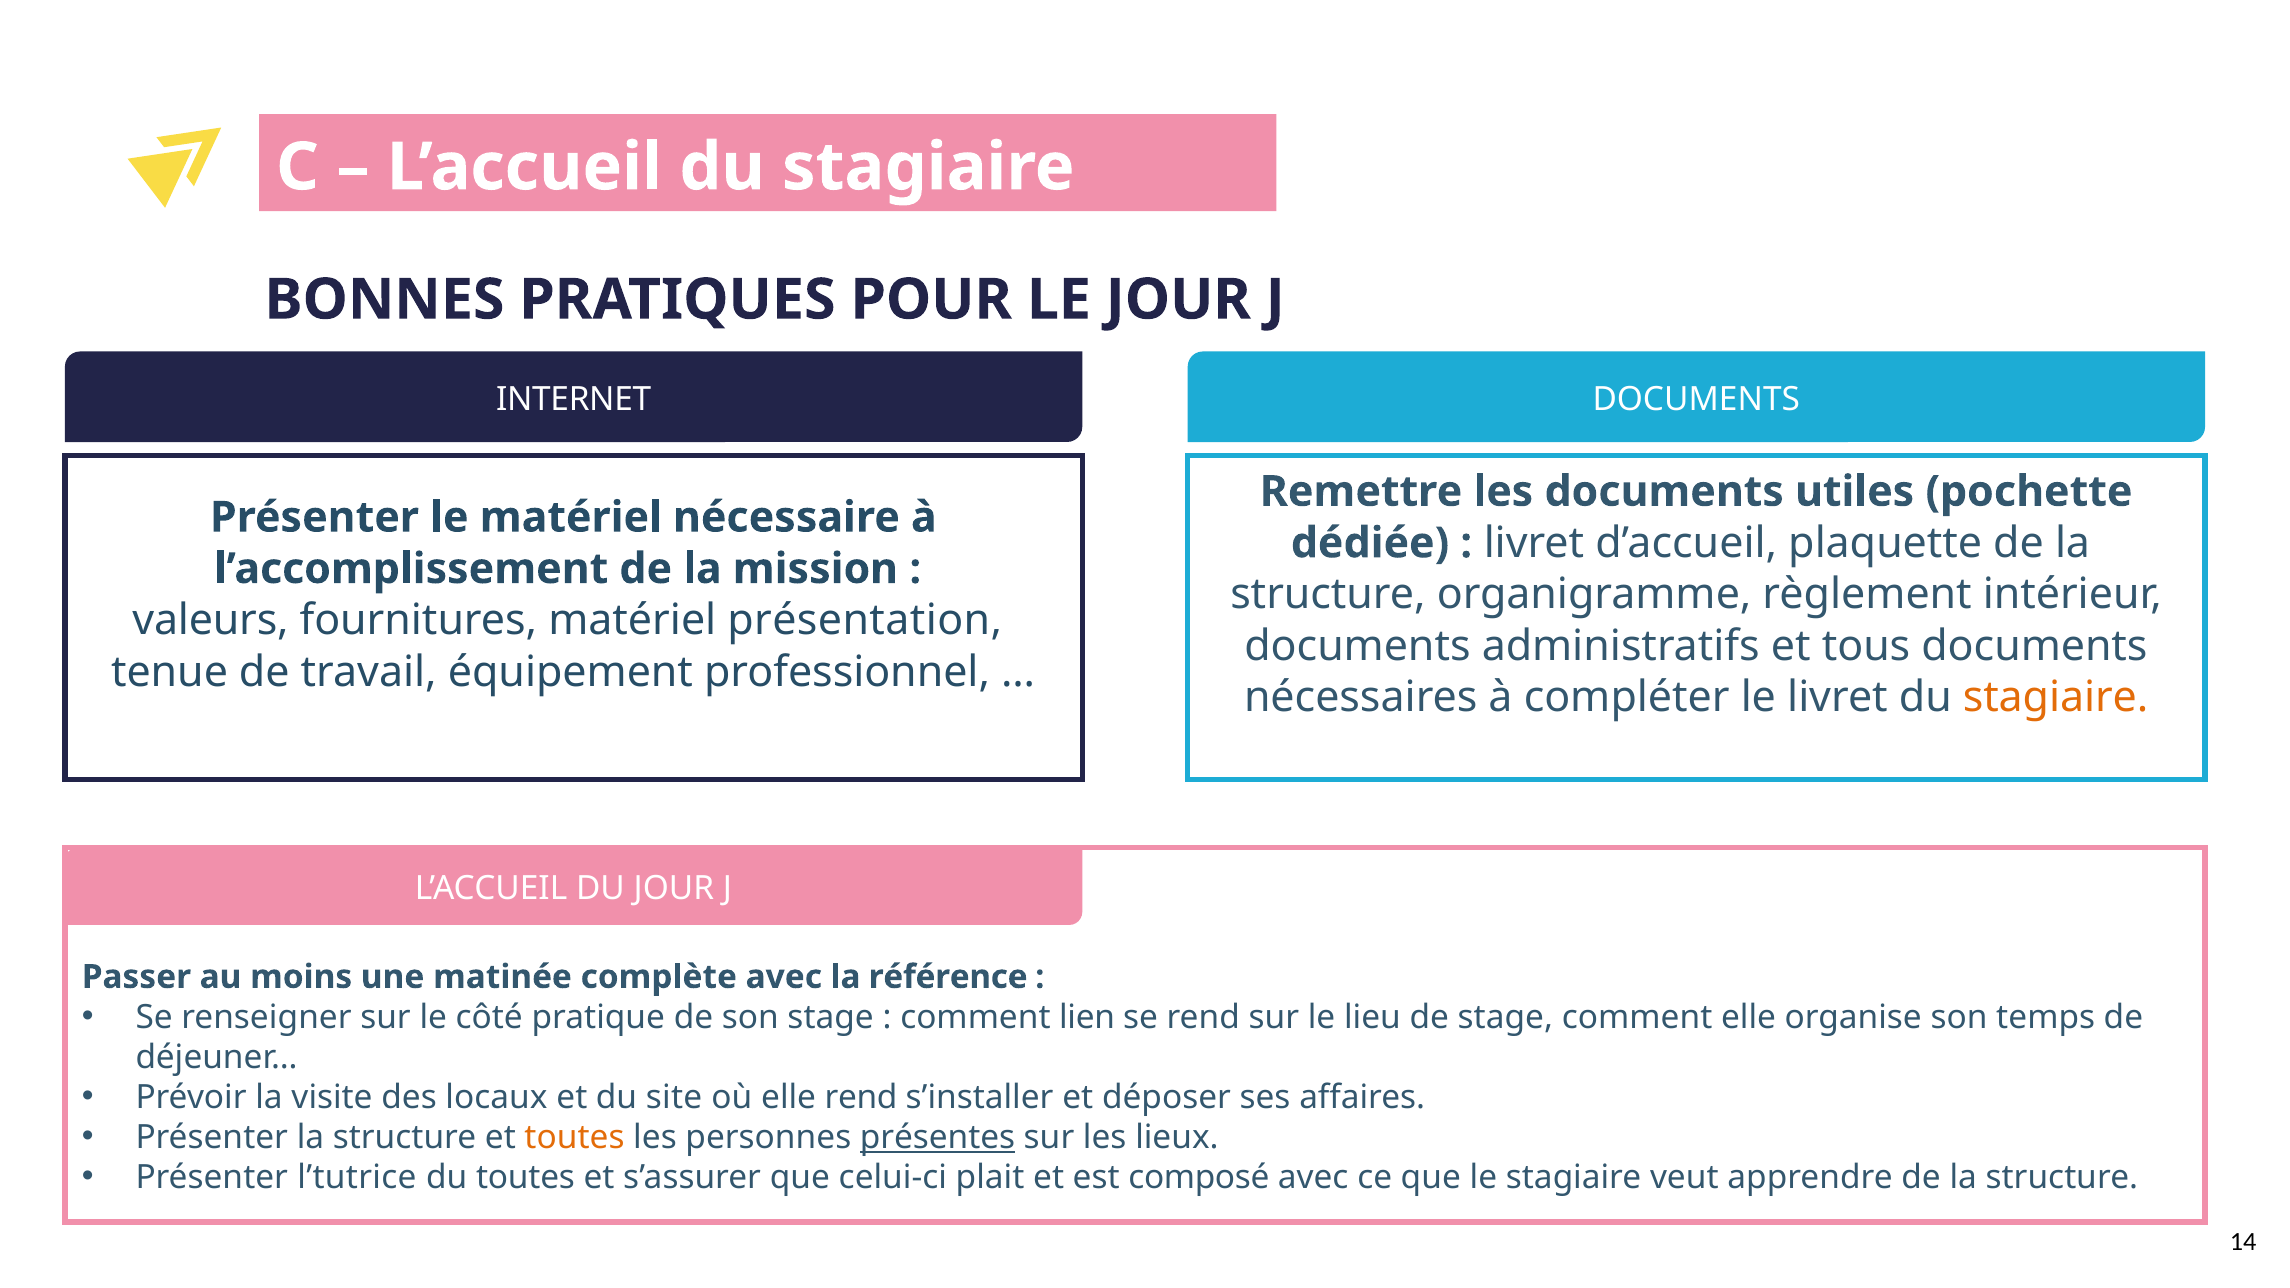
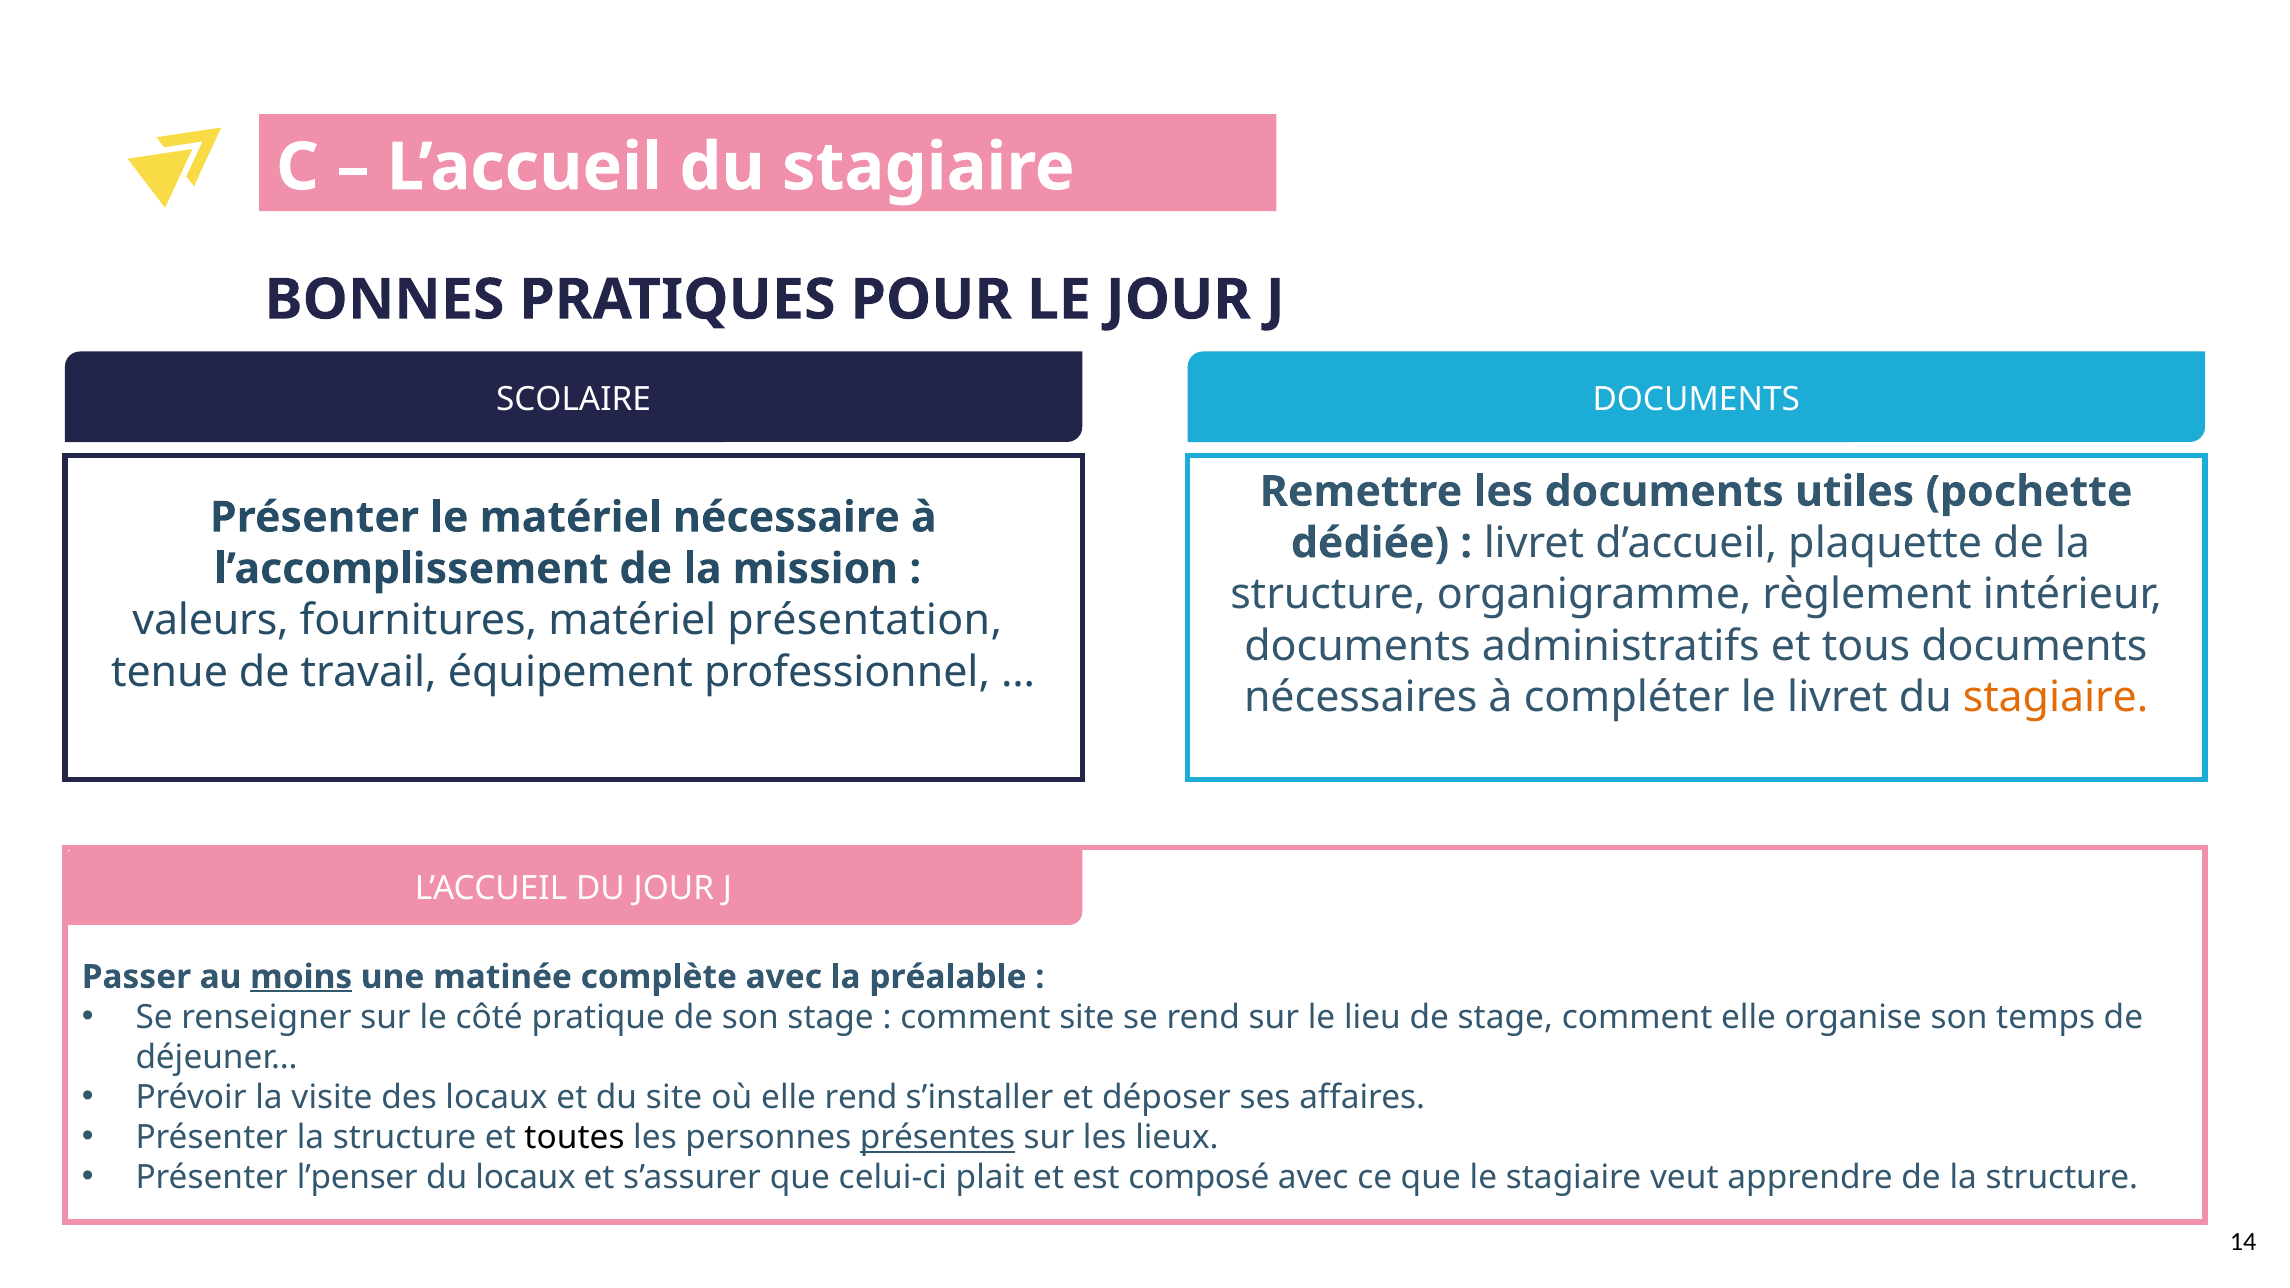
INTERNET: INTERNET -> SCOLAIRE (574, 399)
moins underline: none -> present (301, 977)
référence: référence -> préalable (948, 977)
comment lien: lien -> site (1087, 1017)
toutes colour: orange -> black (574, 1137)
l’tutrice: l’tutrice -> l’penser (357, 1177)
du toutes: toutes -> locaux (526, 1177)
